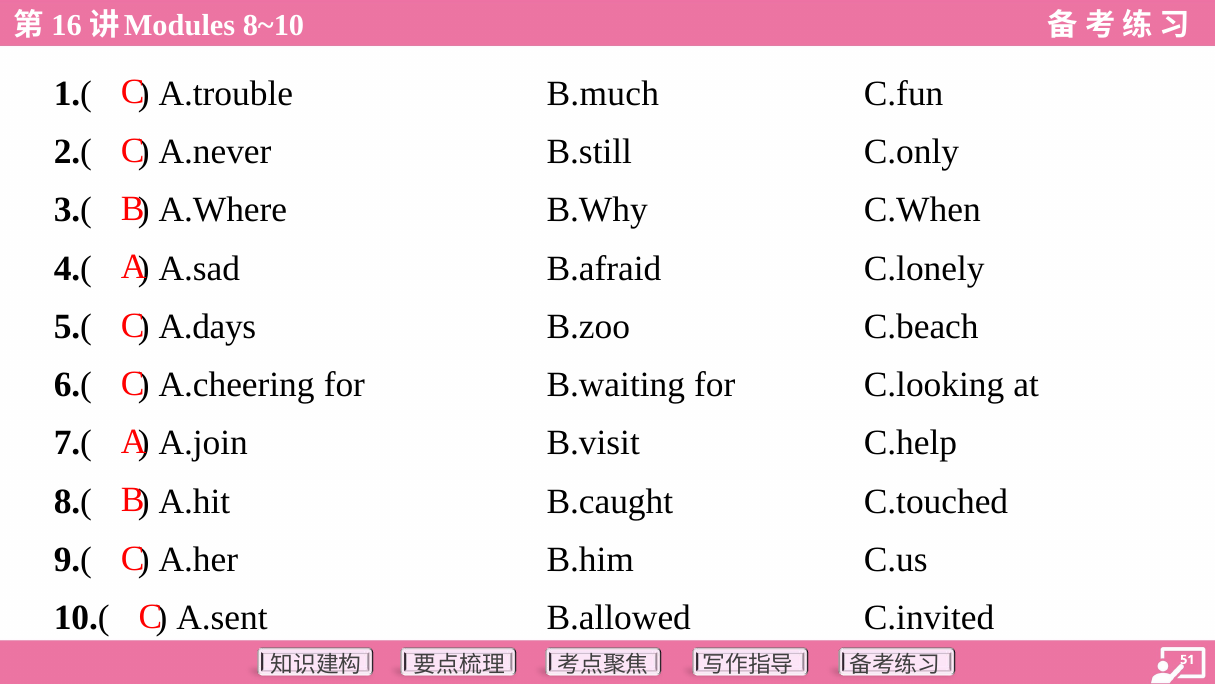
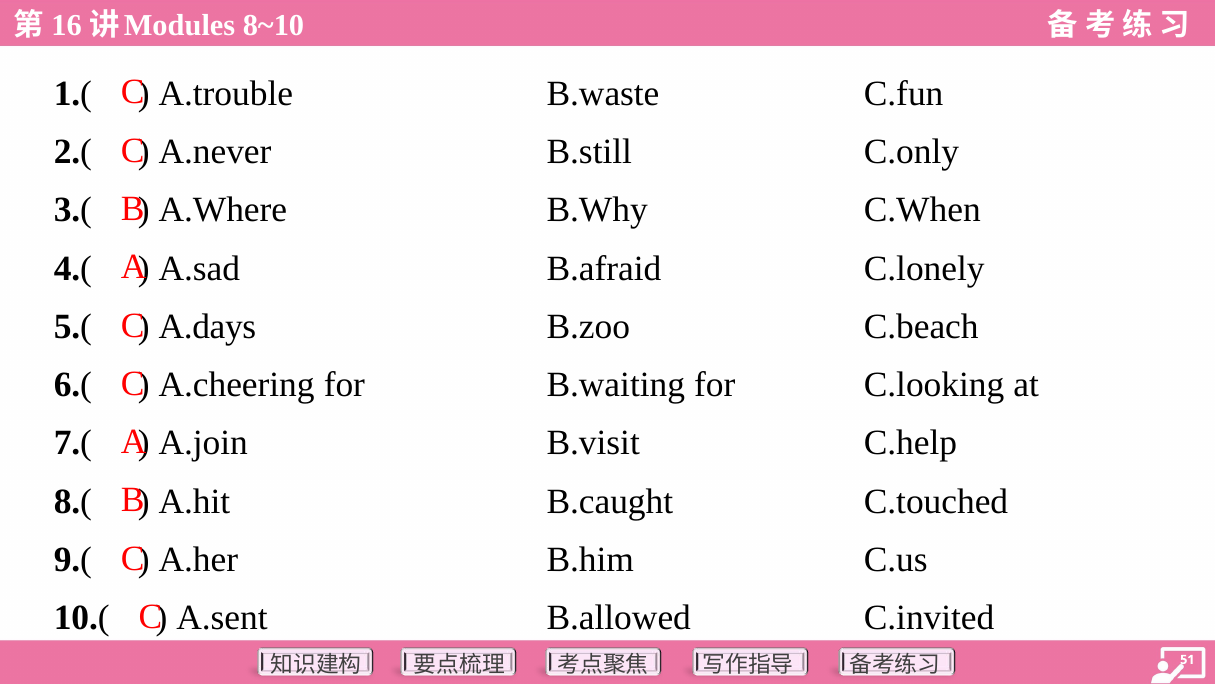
B.much: B.much -> B.waste (603, 93)
